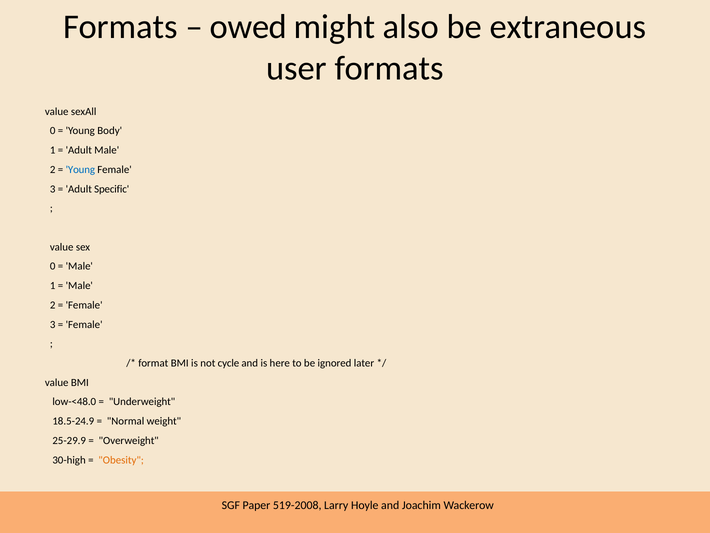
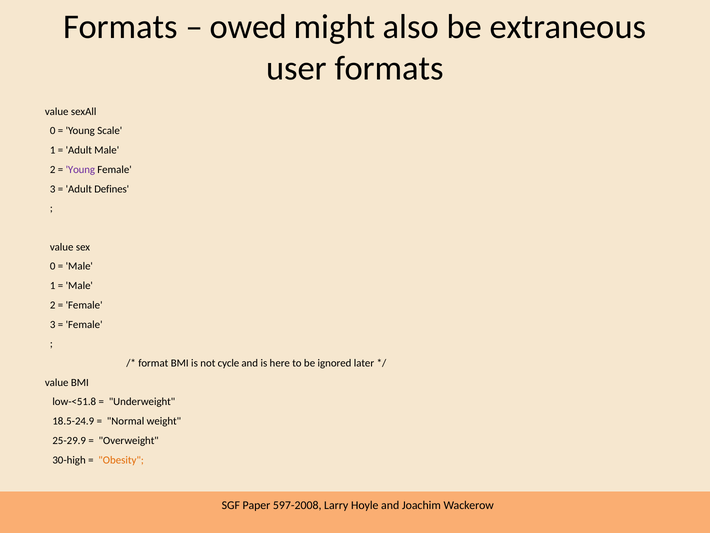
Body: Body -> Scale (110, 131)
Young colour: blue -> purple (80, 169)
Specific: Specific -> Defines (112, 189)
low-<48.0: low-<48.0 -> low-<51.8 (74, 402)
519-2008: 519-2008 -> 597-2008 (297, 505)
